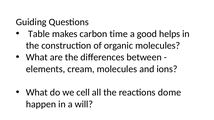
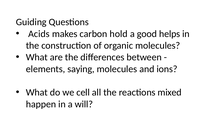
Table: Table -> Acids (39, 34)
time: time -> hold (119, 34)
cream: cream -> saying (81, 69)
dome: dome -> mixed (170, 93)
